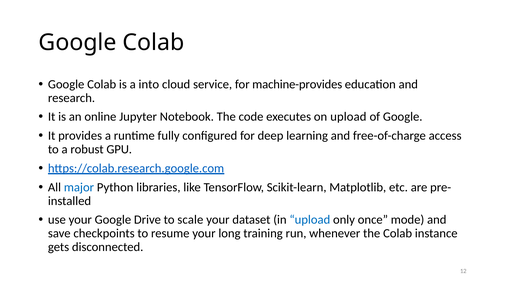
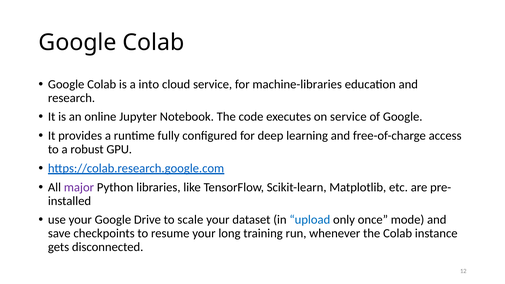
machine-provides: machine-provides -> machine-libraries (297, 84)
on upload: upload -> service (348, 117)
major colour: blue -> purple (79, 187)
